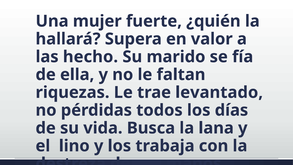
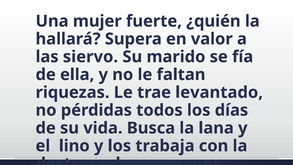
hecho: hecho -> siervo (90, 57)
